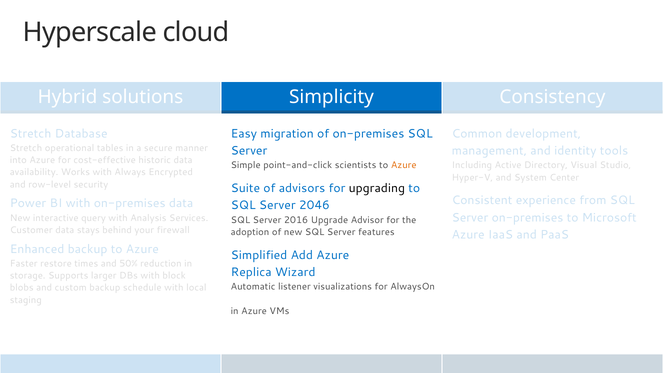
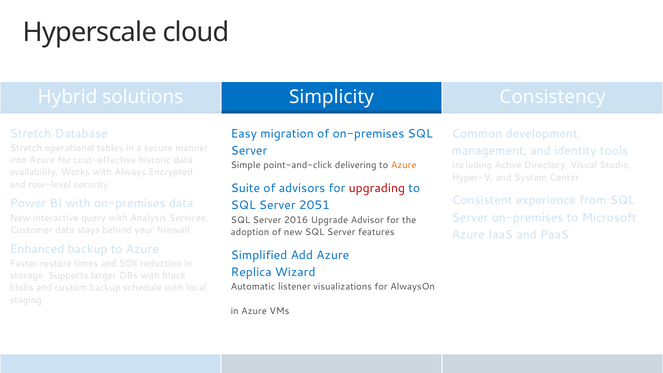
scientists: scientists -> delivering (356, 165)
upgrading colour: black -> red (377, 188)
2046: 2046 -> 2051 (314, 205)
